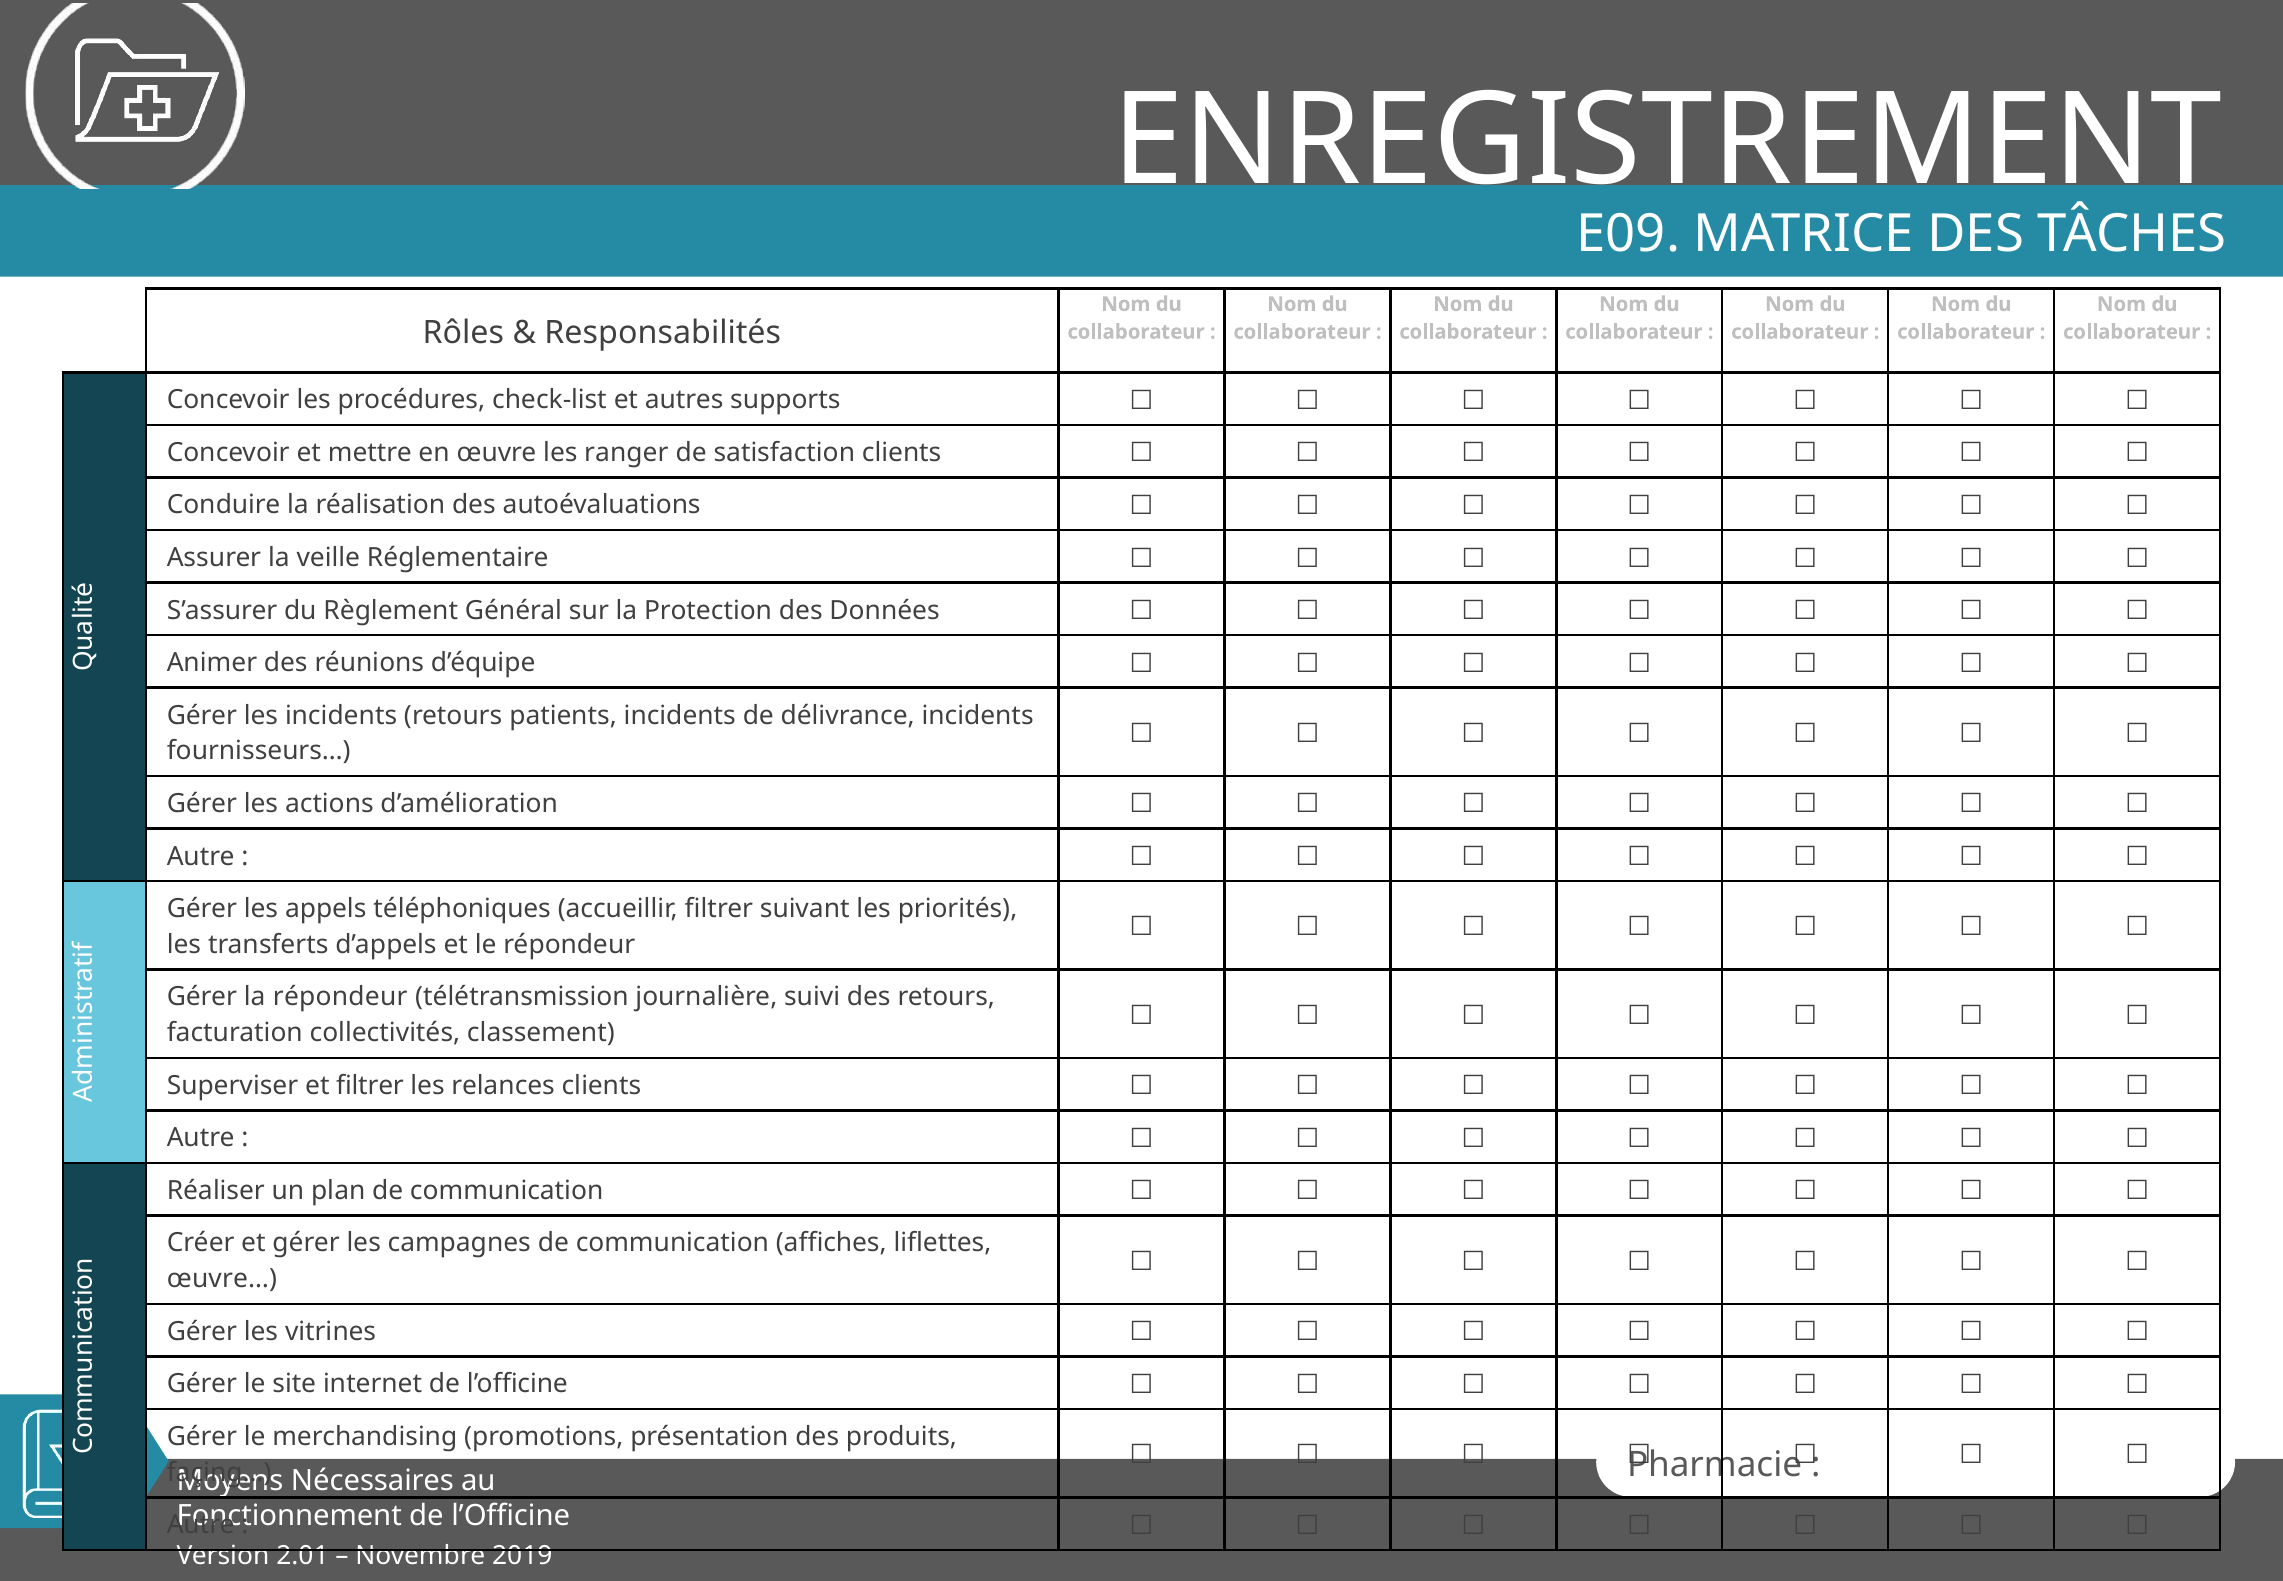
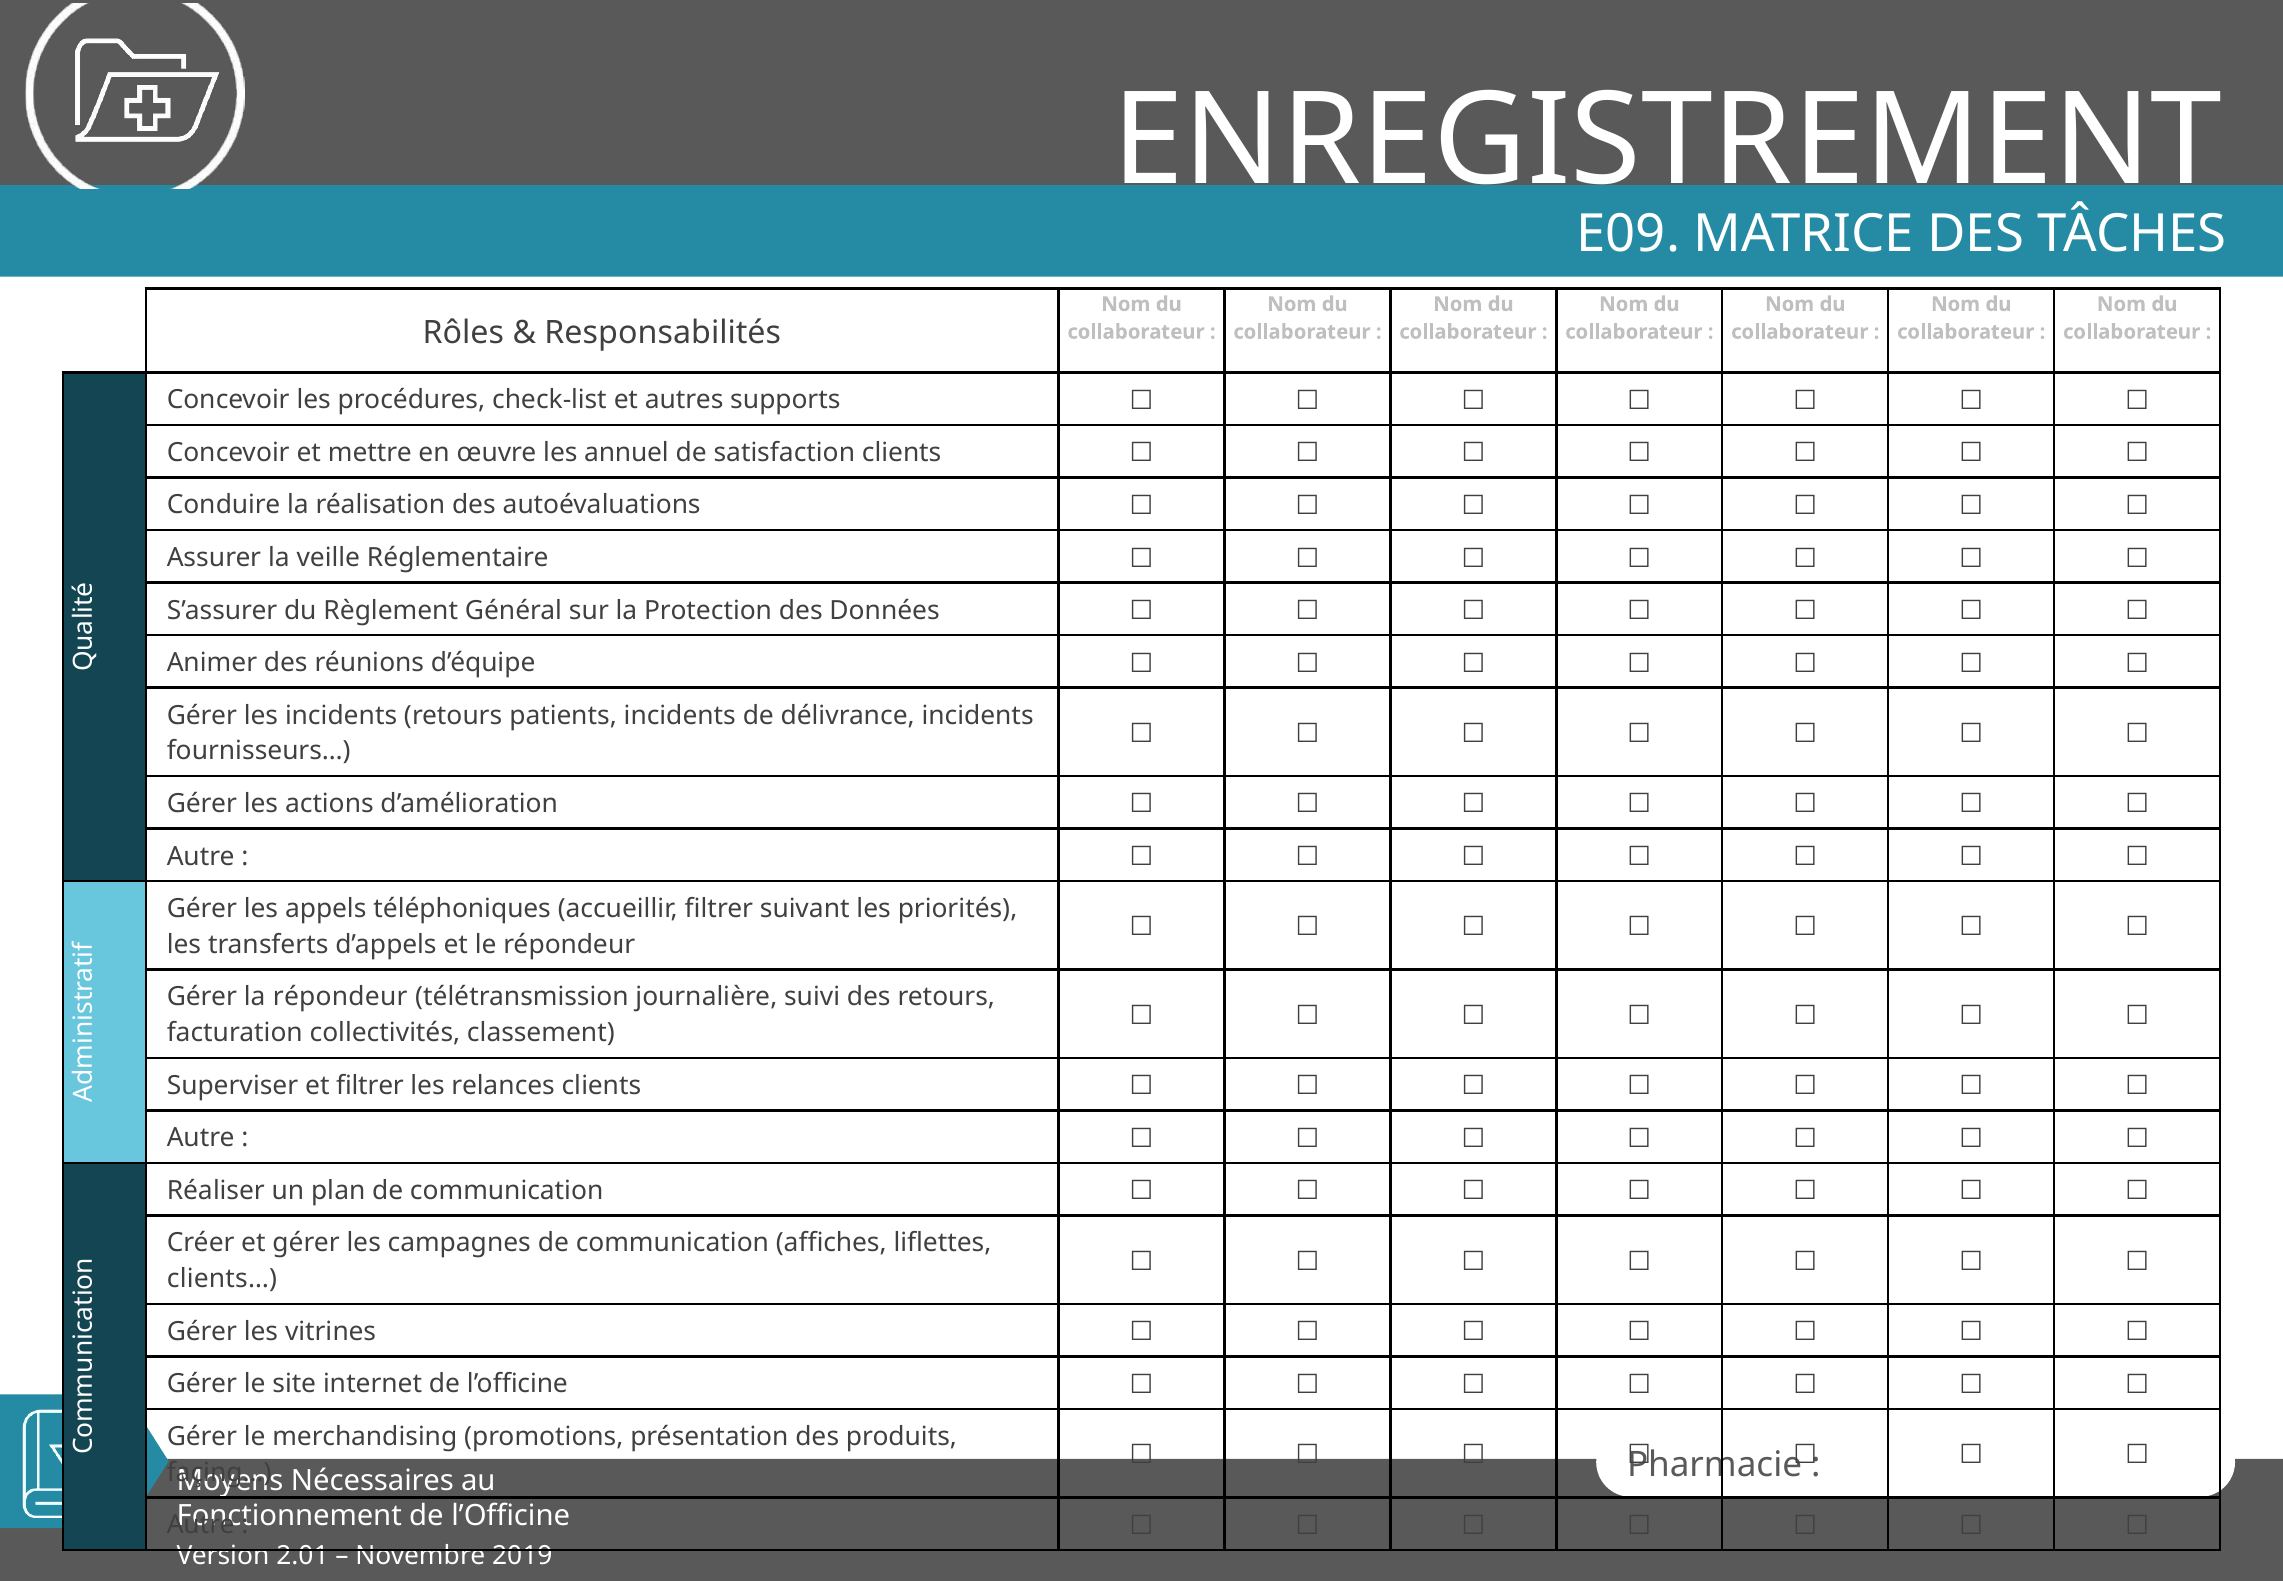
ranger: ranger -> annuel (626, 453)
œuvre…: œuvre… -> clients… (222, 1279)
